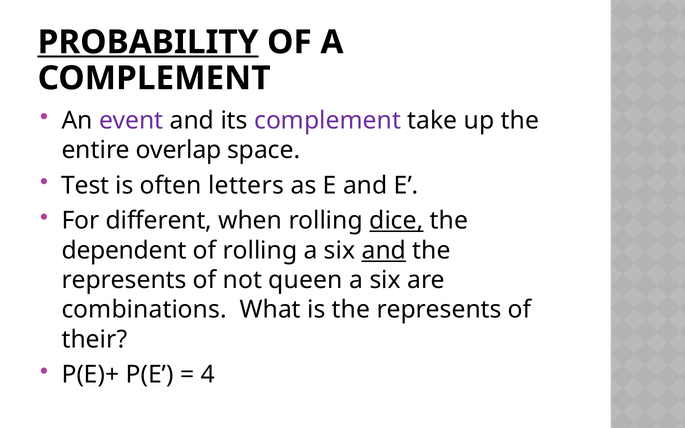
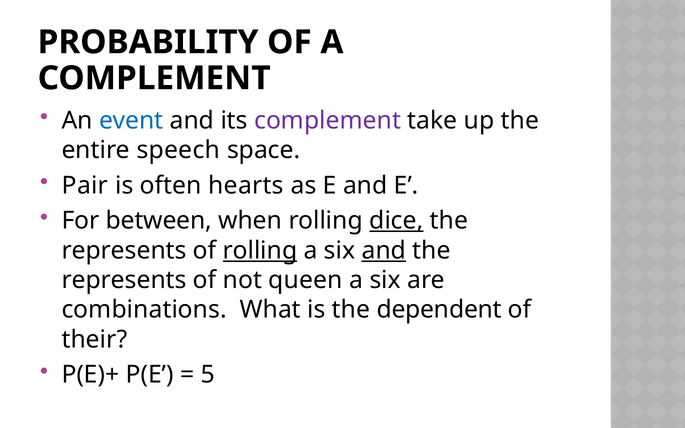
PROBABILITY underline: present -> none (148, 42)
event colour: purple -> blue (131, 120)
overlap: overlap -> speech (178, 150)
Test: Test -> Pair (85, 185)
letters: letters -> hearts (246, 185)
different: different -> between (159, 221)
dependent: dependent -> represents (124, 251)
rolling underline: none -> present (260, 251)
is the represents: represents -> dependent (439, 310)
4: 4 -> 5 (208, 375)
